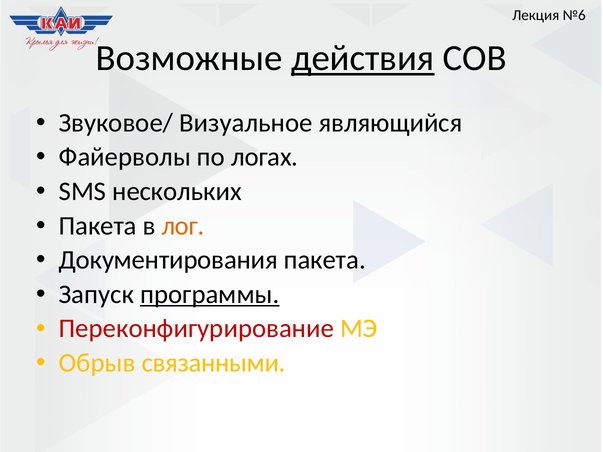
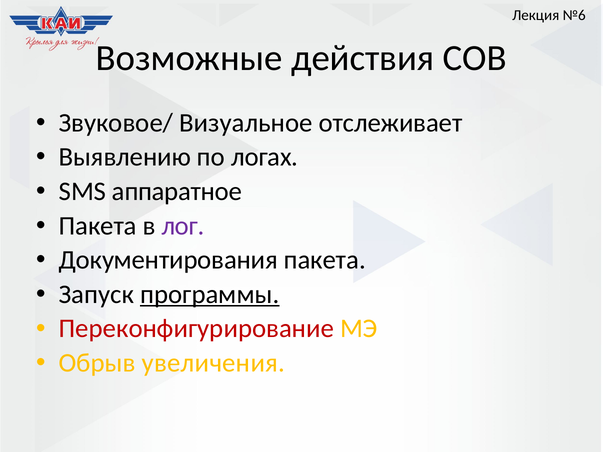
действия underline: present -> none (363, 58)
являющийся: являющийся -> отслеживает (391, 123)
Файерволы: Файерволы -> Выявлению (125, 157)
нескольких: нескольких -> аппаратное (177, 192)
лог colour: orange -> purple (183, 226)
связанными: связанными -> увеличения (213, 363)
